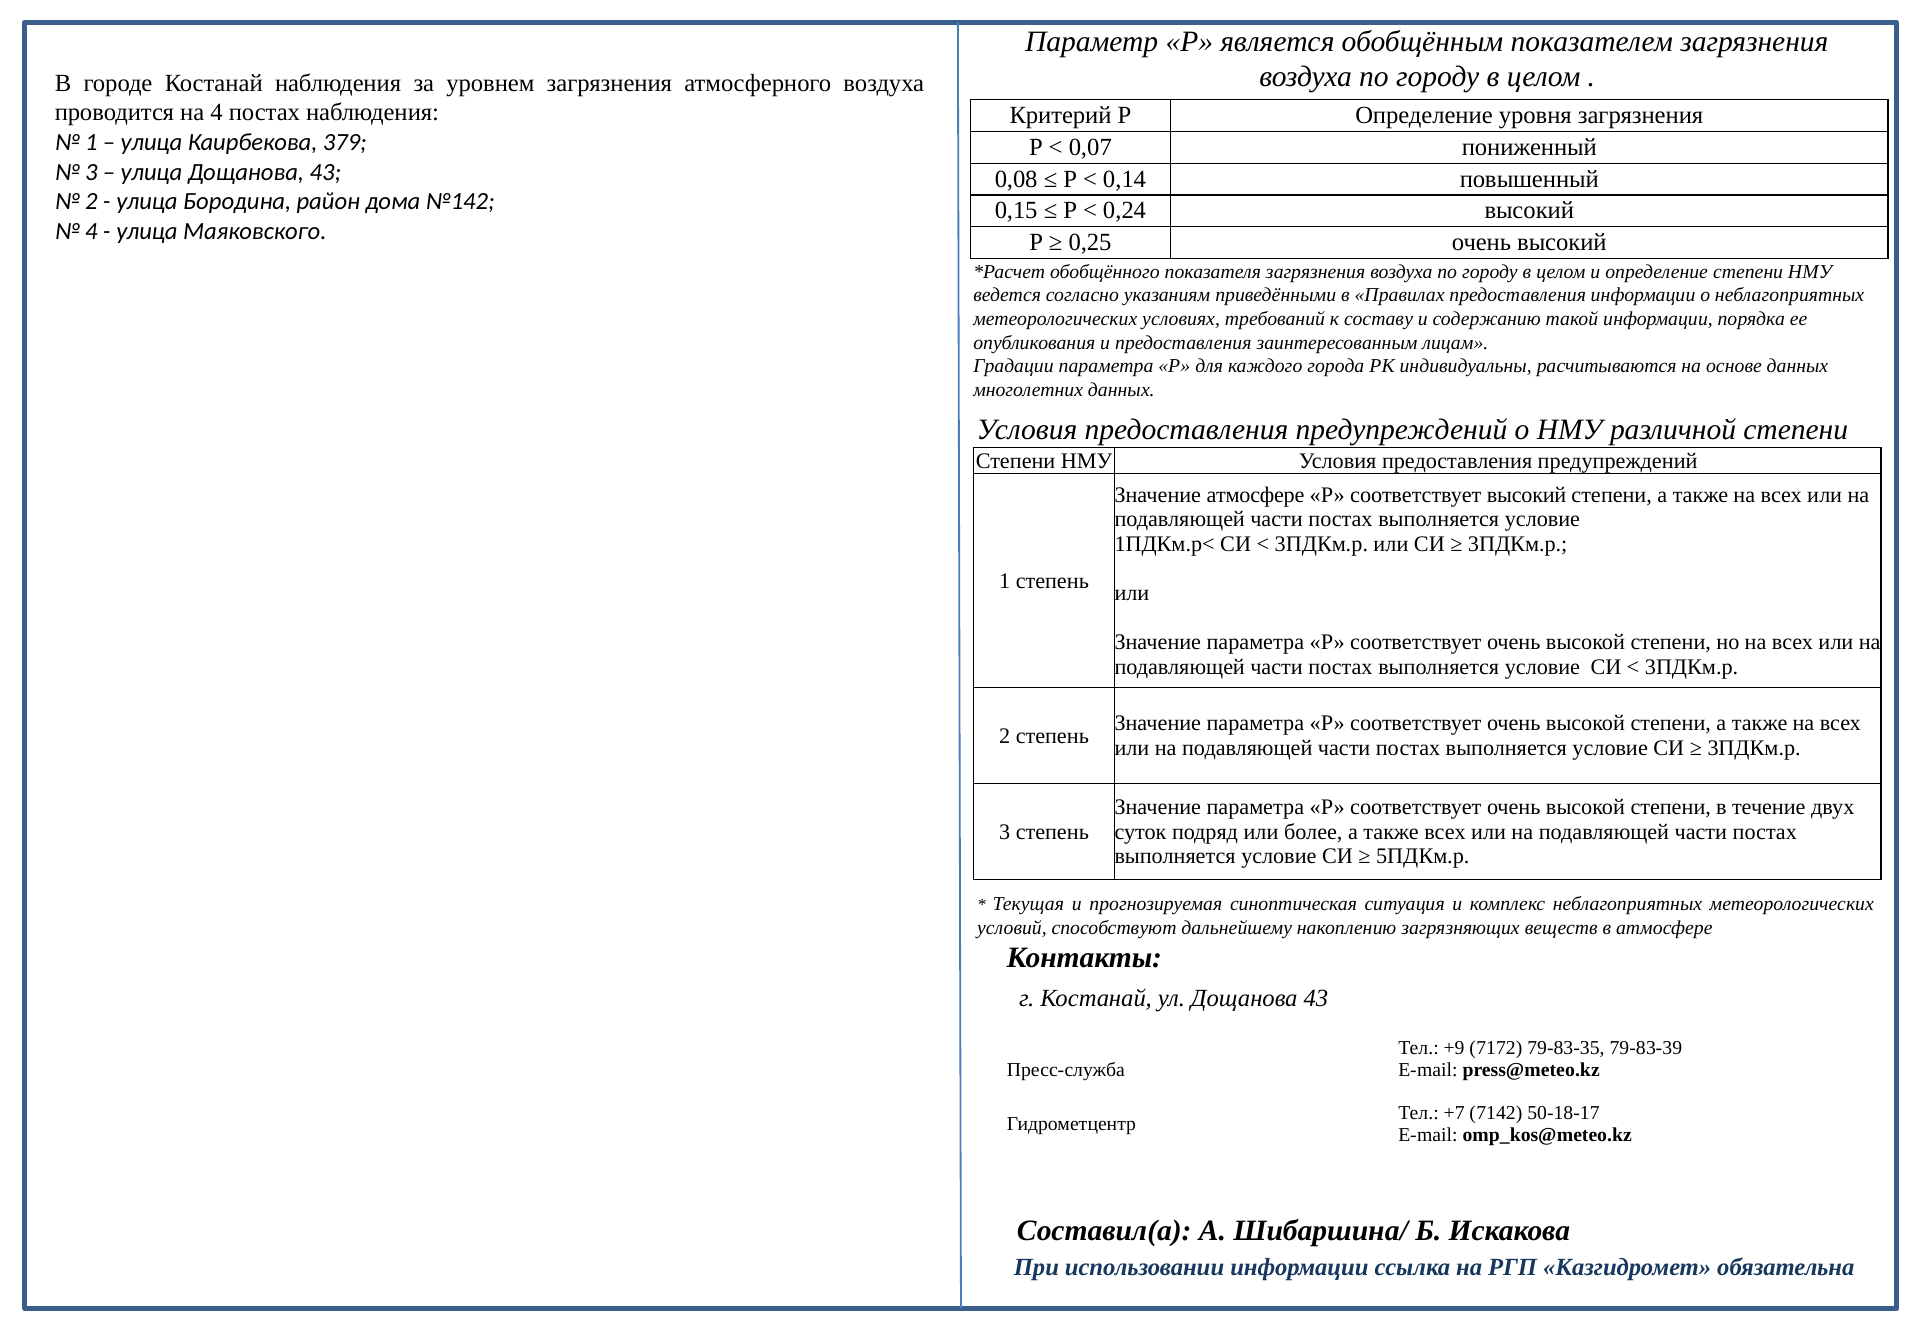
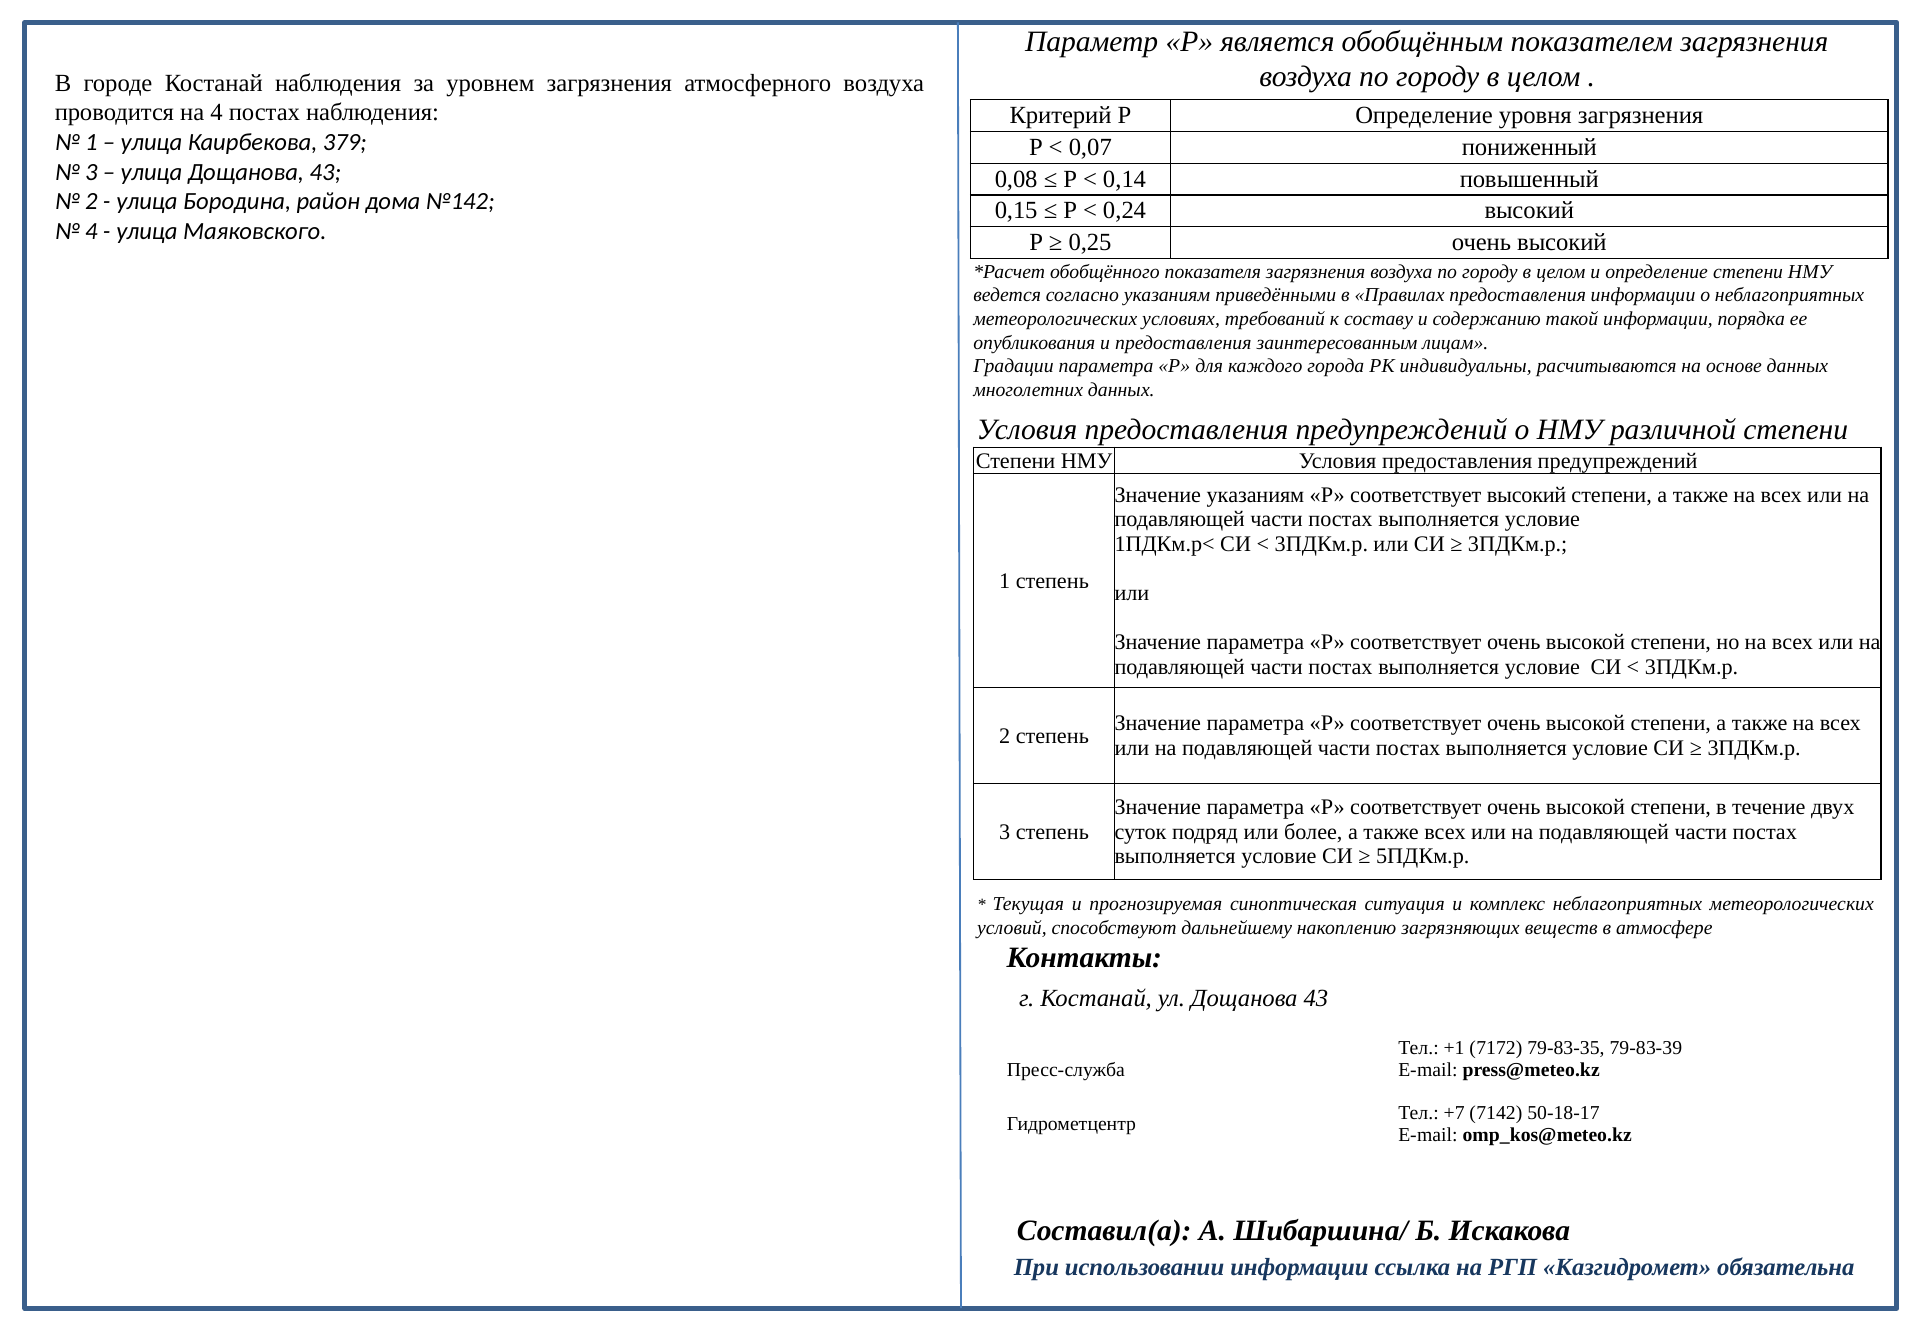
Значение атмосфере: атмосфере -> указаниям (1255, 495)
+9: +9 -> +1 (1454, 1048)
